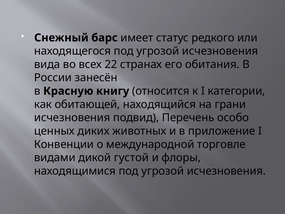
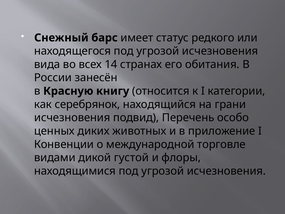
22: 22 -> 14 (111, 64)
обитающей: обитающей -> серебрянок (87, 104)
